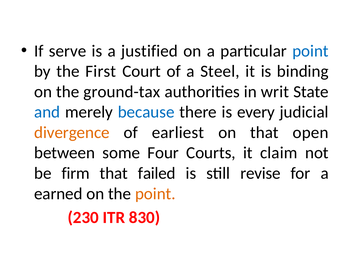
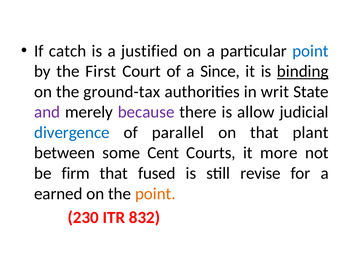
serve: serve -> catch (68, 51)
Steel: Steel -> Since (220, 71)
binding underline: none -> present (303, 71)
and colour: blue -> purple (47, 112)
because colour: blue -> purple (146, 112)
every: every -> allow (256, 112)
divergence colour: orange -> blue (72, 133)
earliest: earliest -> parallel (178, 133)
open: open -> plant (311, 133)
Four: Four -> Cent (163, 153)
claim: claim -> more (279, 153)
failed: failed -> fused (157, 174)
830: 830 -> 832 (145, 218)
